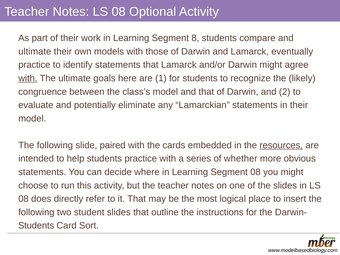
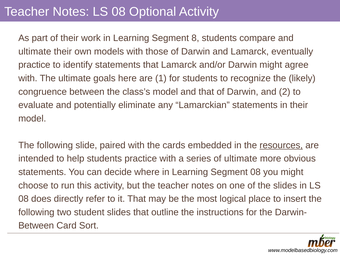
with underline: present -> none (28, 78)
of whether: whether -> ultimate (241, 159)
Students: Students -> Between (36, 226)
